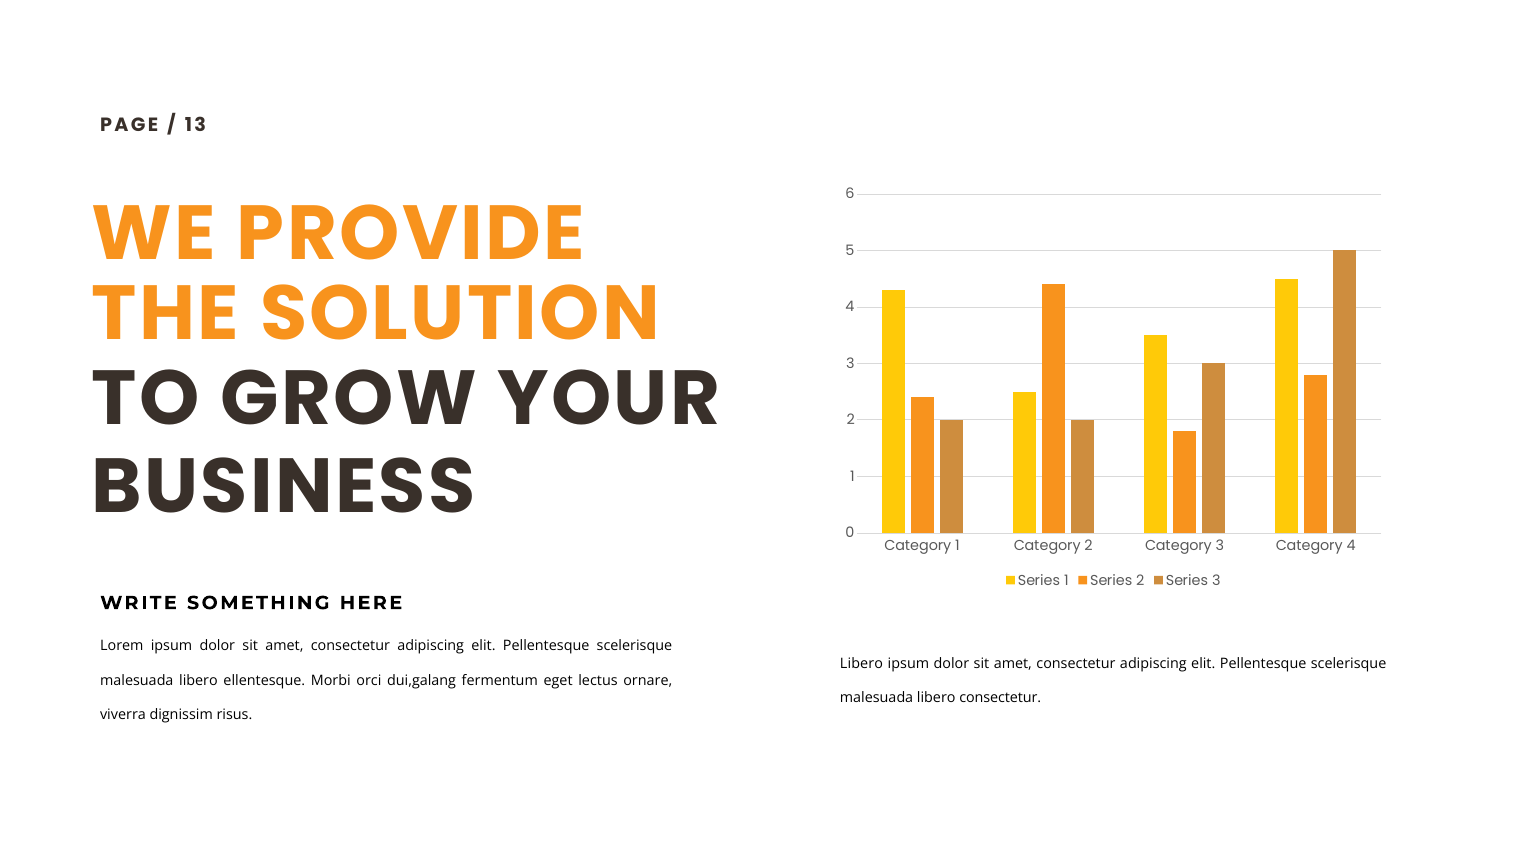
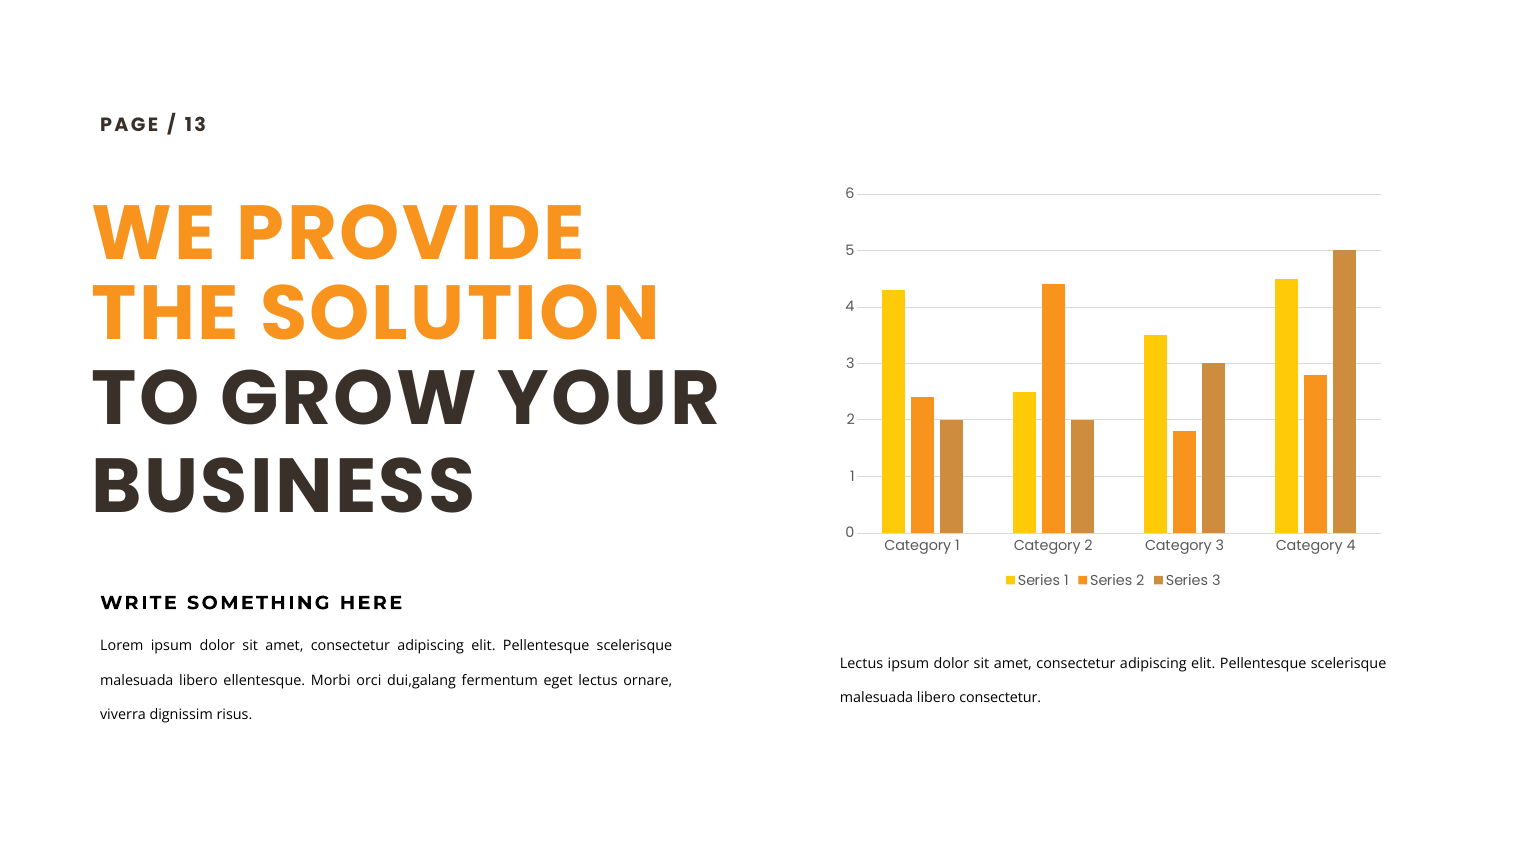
Libero: Libero -> Lectus (862, 663)
